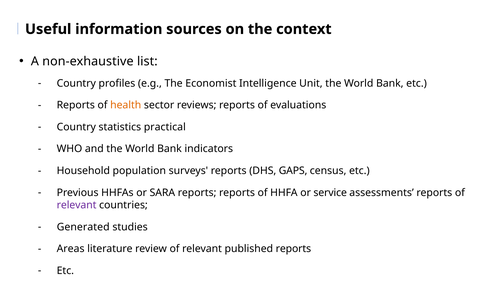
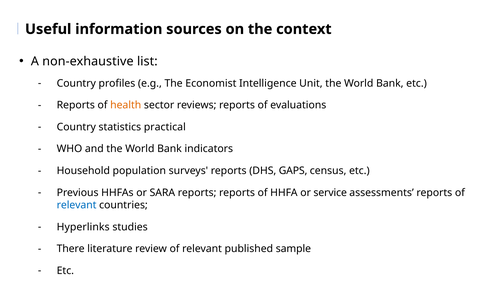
relevant colour: purple -> blue (77, 205)
Generated: Generated -> Hyperlinks (83, 227)
Areas: Areas -> There (71, 249)
published reports: reports -> sample (293, 249)
